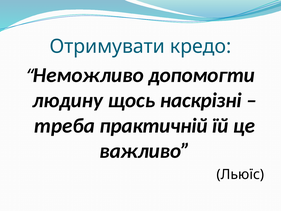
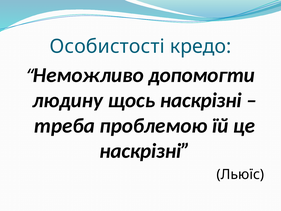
Отримувати: Отримувати -> Особистості (107, 46)
практичній: практичній -> проблемою (153, 126)
важливо: важливо -> наскрізні (145, 151)
